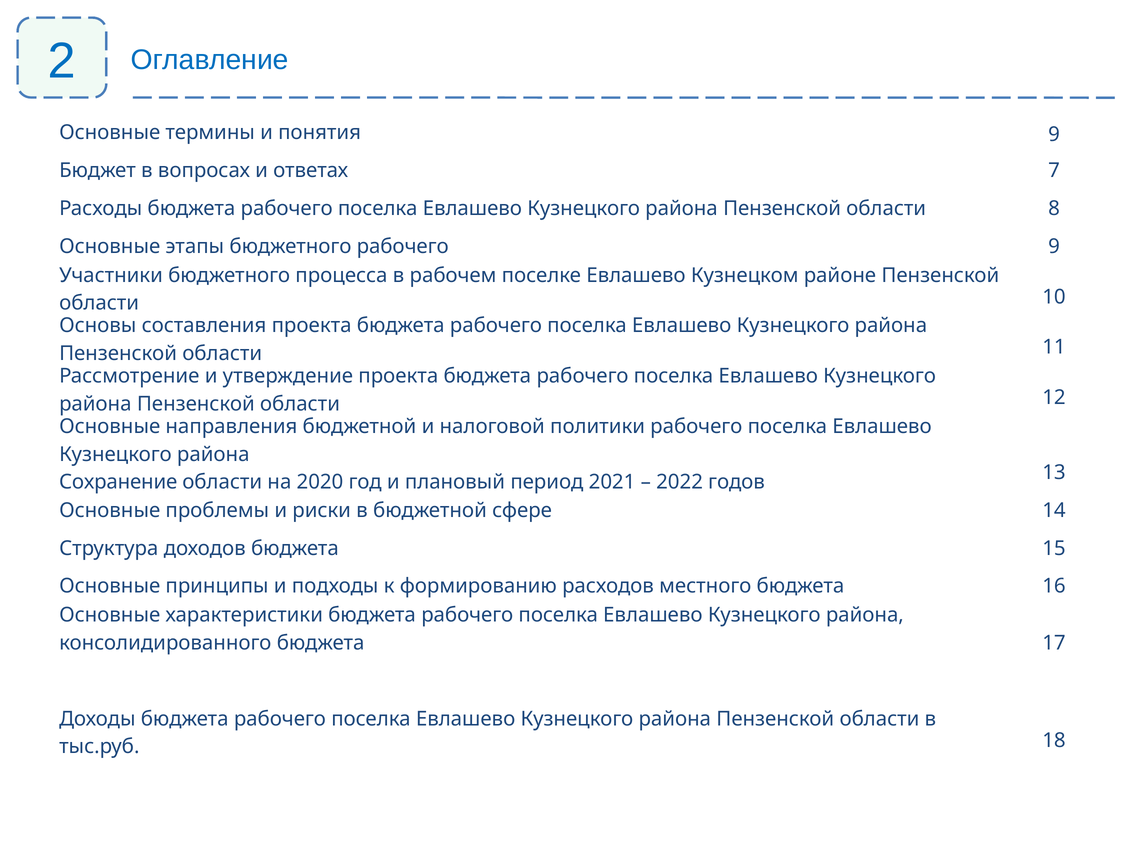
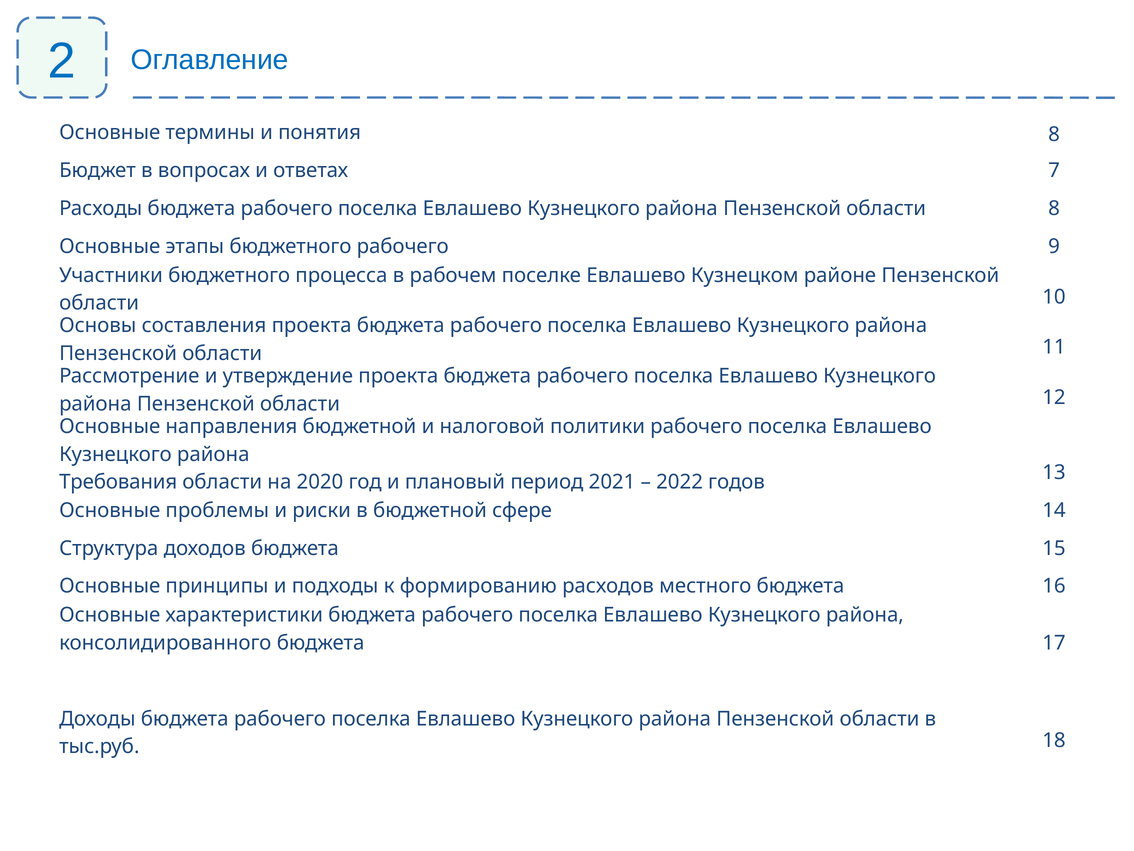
понятия 9: 9 -> 8 (1054, 134)
Сохранение: Сохранение -> Требования (118, 482)
